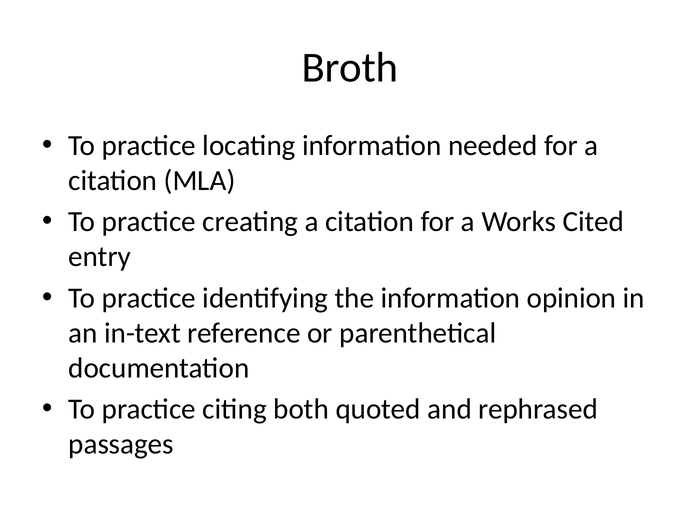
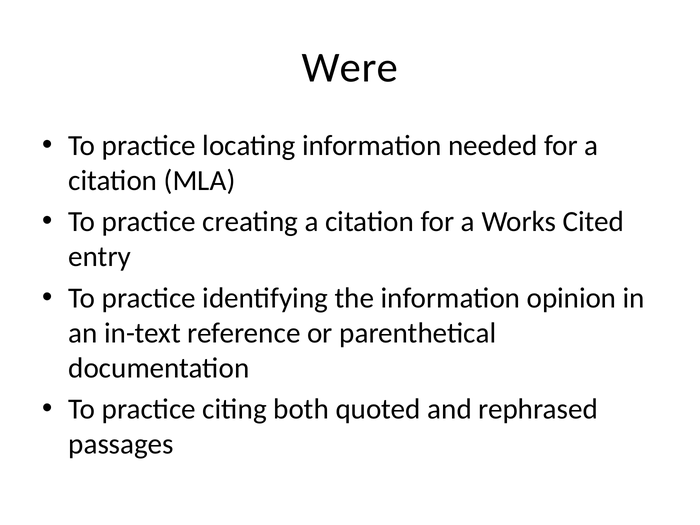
Broth: Broth -> Were (350, 68)
